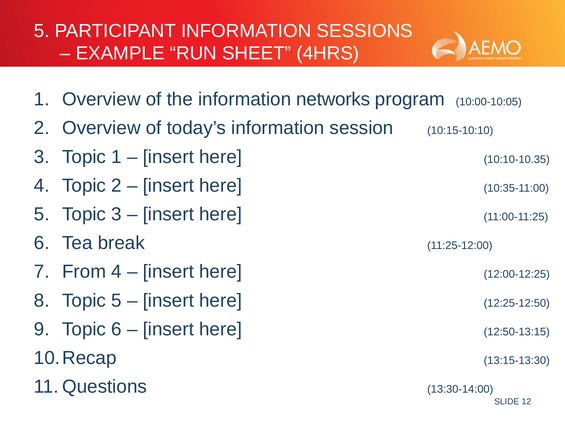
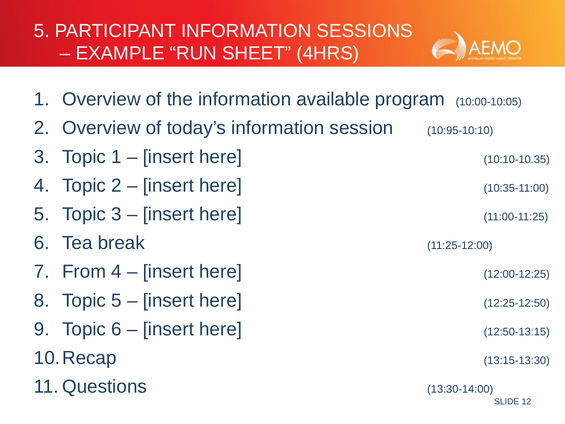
networks: networks -> available (333, 99)
10:15-10:10: 10:15-10:10 -> 10:95-10:10 (460, 131)
